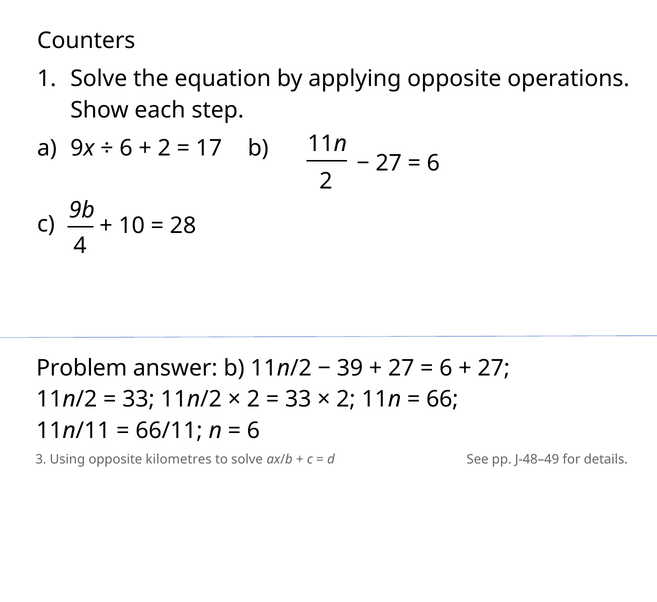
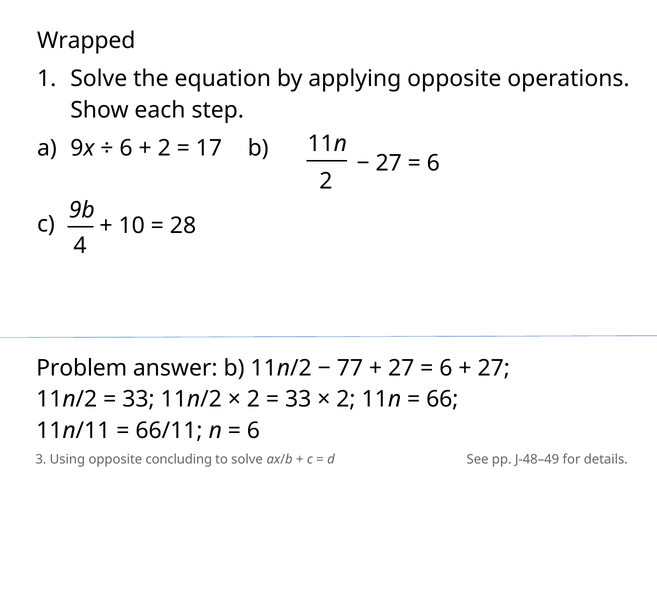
Counters: Counters -> Wrapped (86, 41)
39: 39 -> 77 (350, 368)
kilometres: kilometres -> concluding (179, 459)
